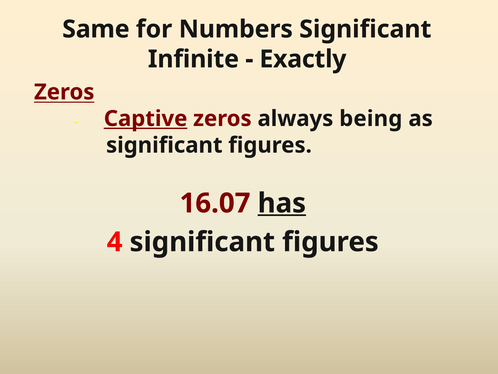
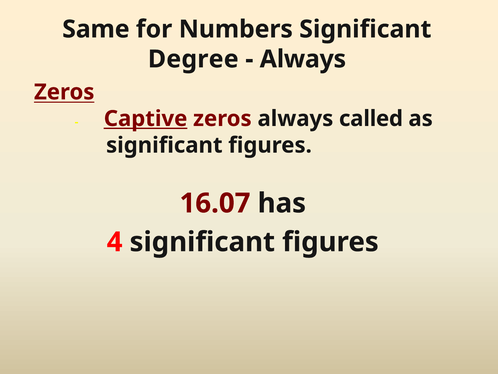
Infinite: Infinite -> Degree (193, 59)
Exactly: Exactly -> Always (303, 59)
being: being -> called (371, 119)
has underline: present -> none (282, 203)
